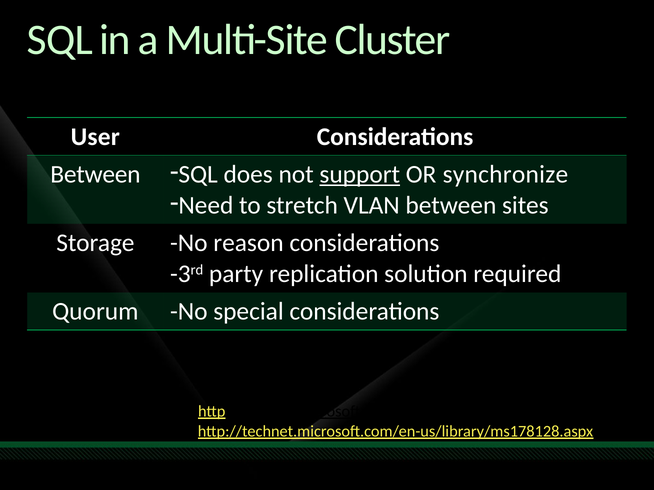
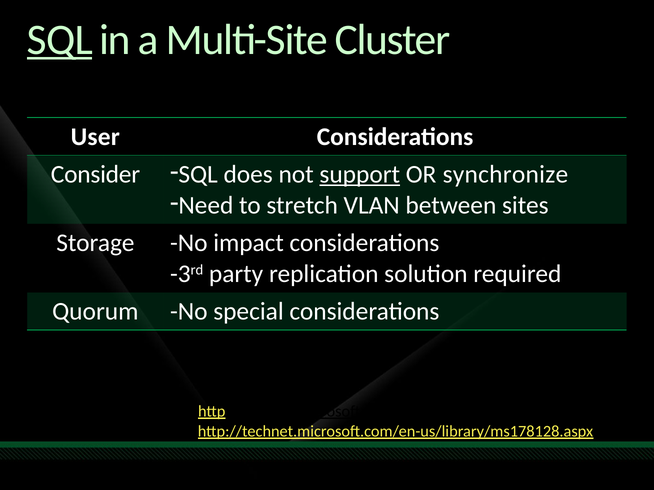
SQL underline: none -> present (60, 40)
Between: Between -> Consider (95, 174)
reason: reason -> impact (249, 243)
